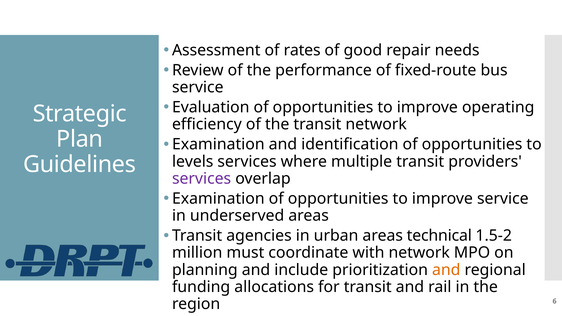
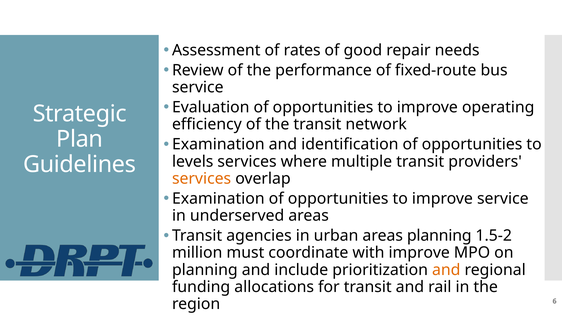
services colour: purple -> orange (202, 179)
areas technical: technical -> planning (439, 236)
with network: network -> improve (419, 253)
